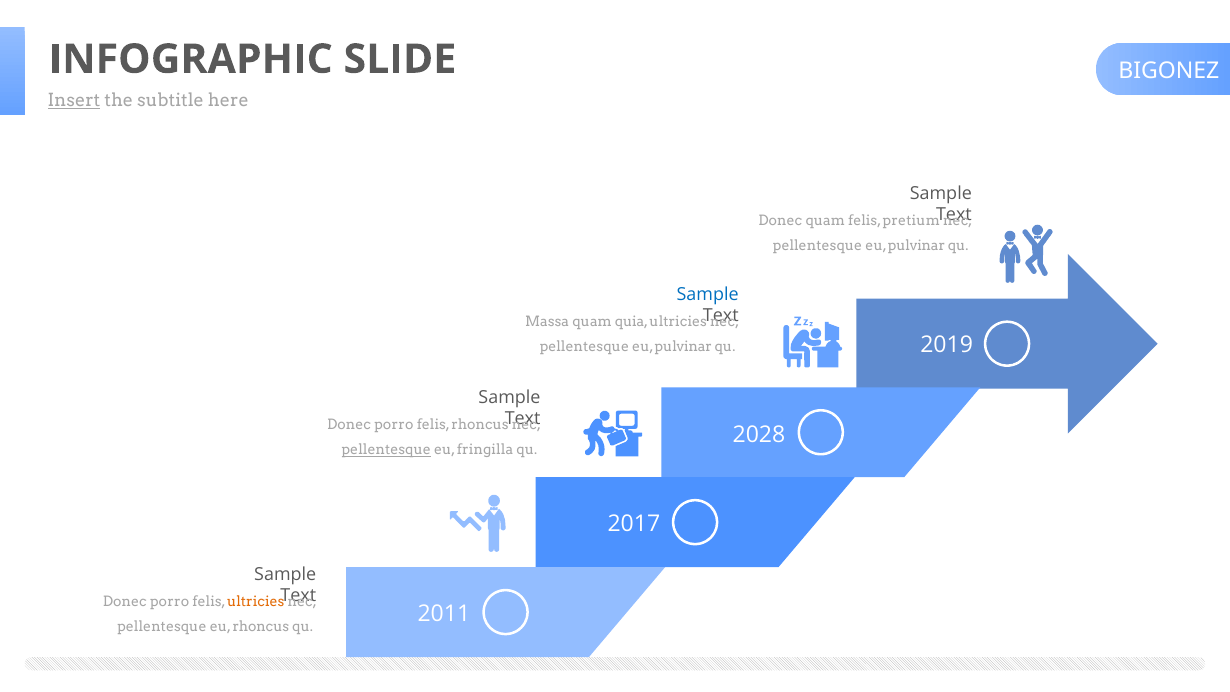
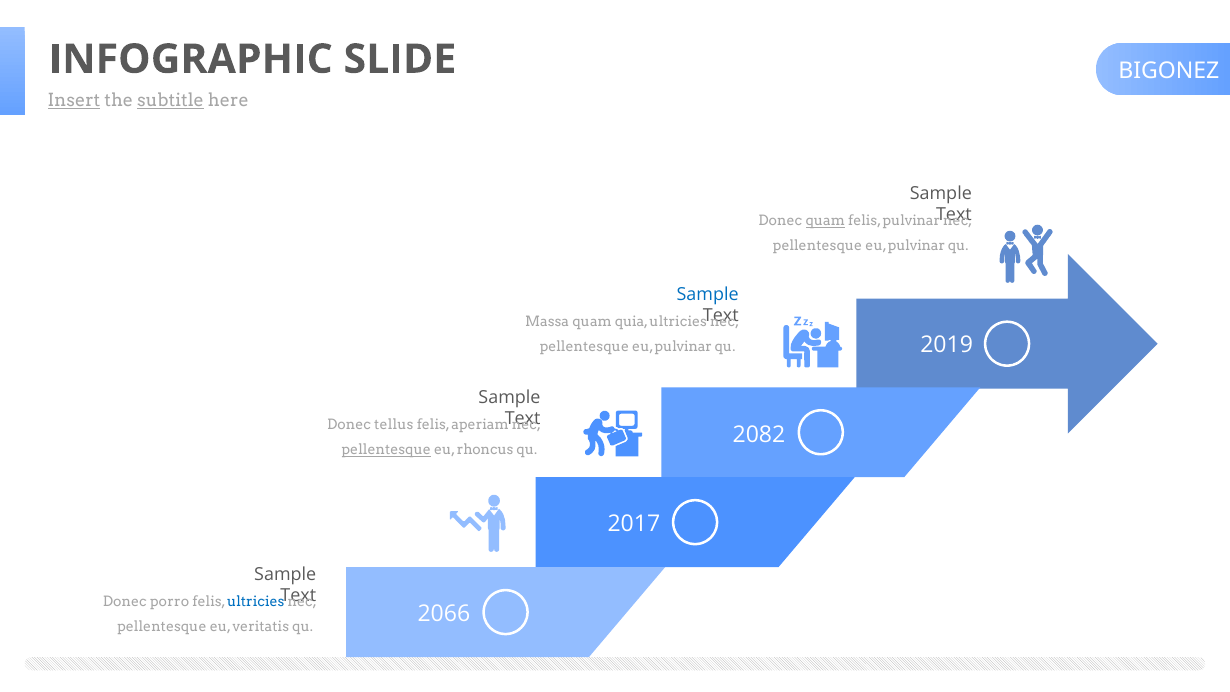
subtitle underline: none -> present (171, 100)
quam underline: none -> present (825, 221)
felis pretium: pretium -> pulvinar (911, 221)
porro: porro -> tellus (394, 425)
felis rhoncus: rhoncus -> aperiam (480, 425)
2028: 2028 -> 2082 (759, 434)
fringilla: fringilla -> rhoncus (485, 450)
ultricies colour: orange -> blue (256, 602)
2011: 2011 -> 2066 (444, 613)
eu rhoncus: rhoncus -> veritatis (261, 627)
